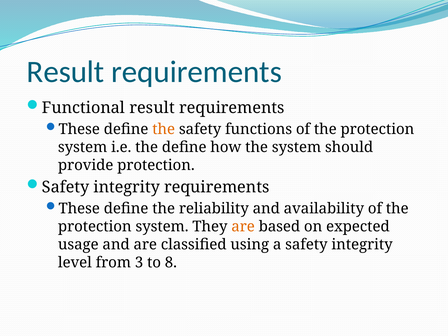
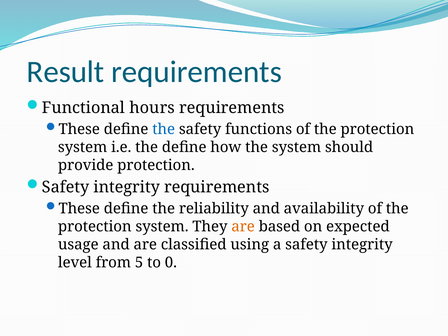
Functional result: result -> hours (152, 108)
the colour: orange -> blue (164, 129)
3: 3 -> 5 (139, 262)
8: 8 -> 0 (171, 262)
